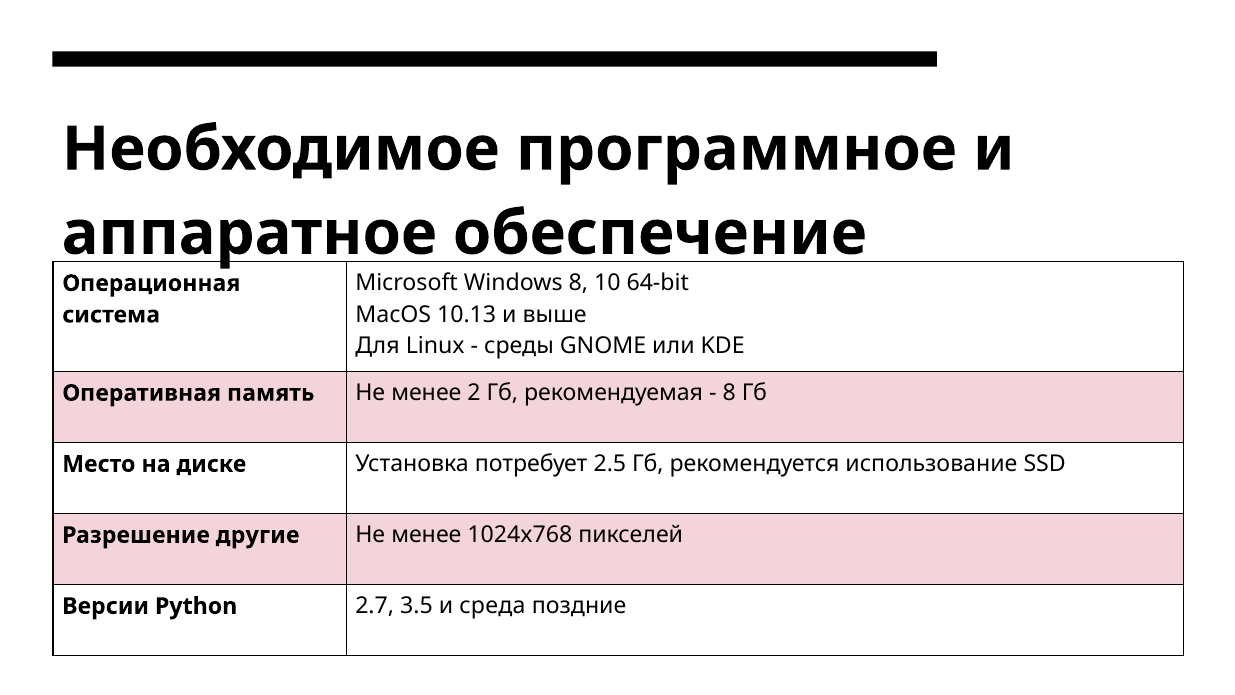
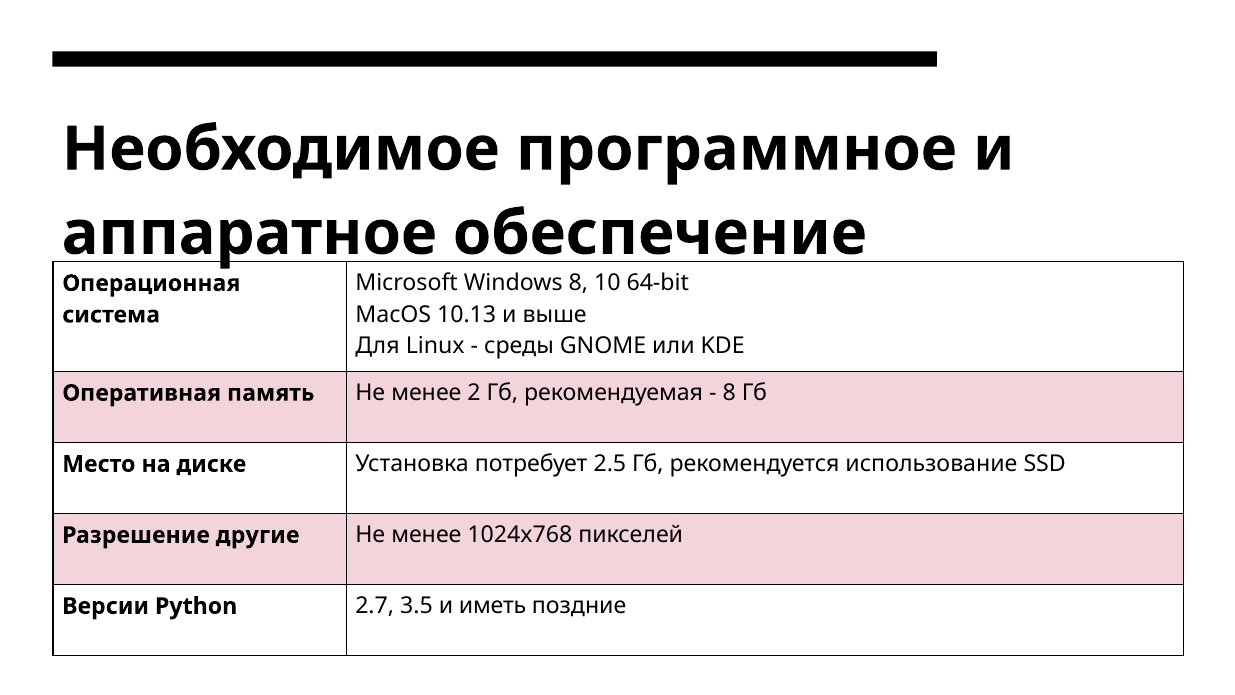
среда: среда -> иметь (493, 606)
